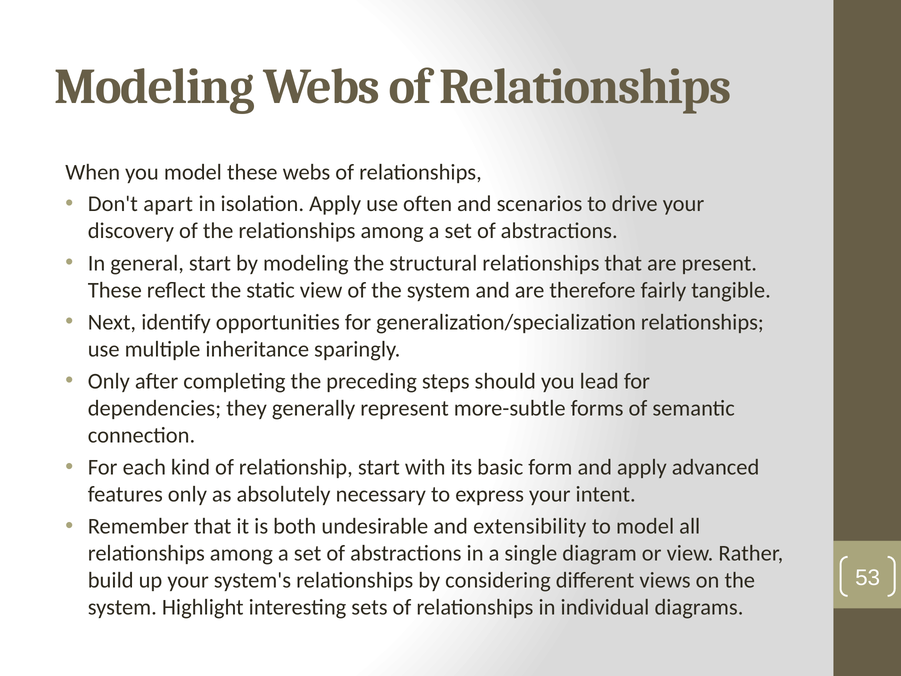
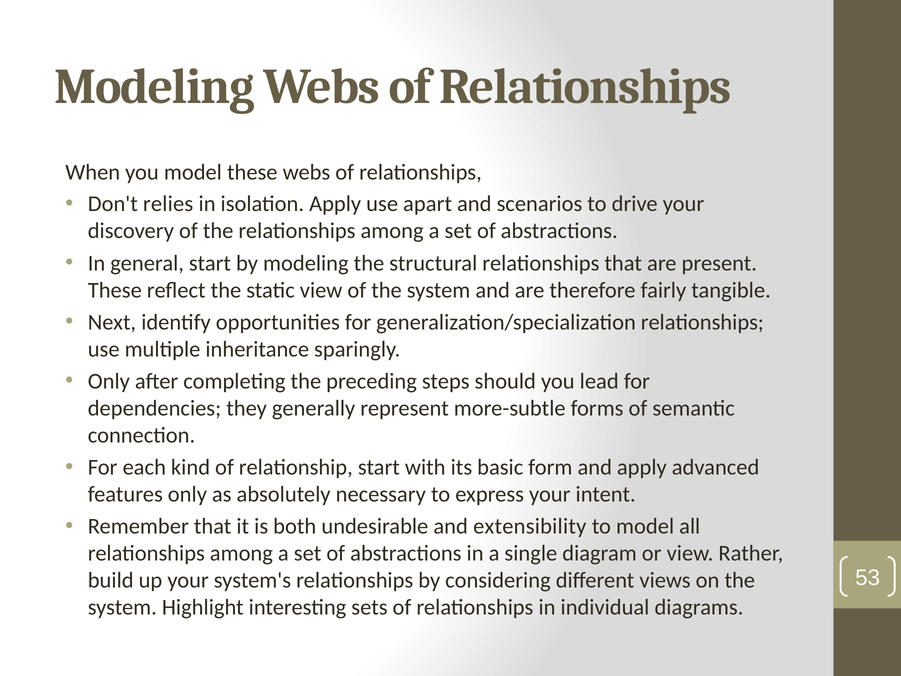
apart: apart -> relies (168, 204)
often: often -> apart (428, 204)
